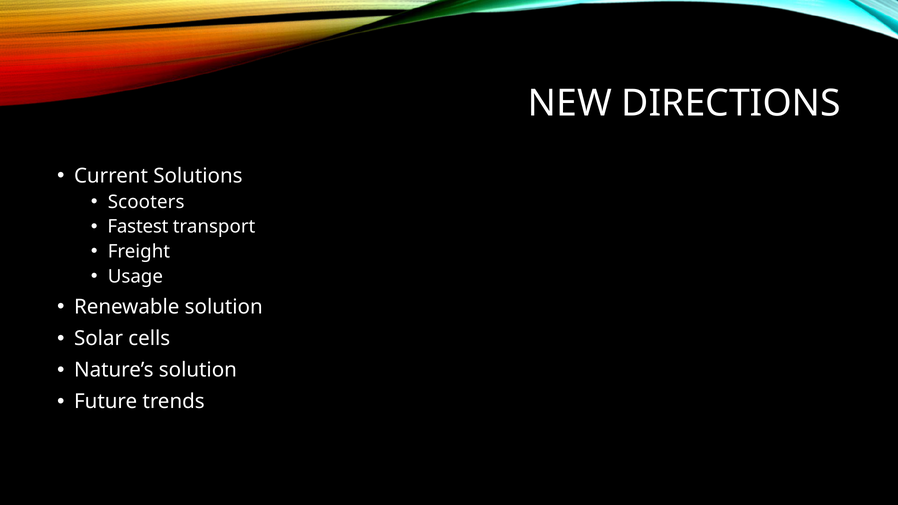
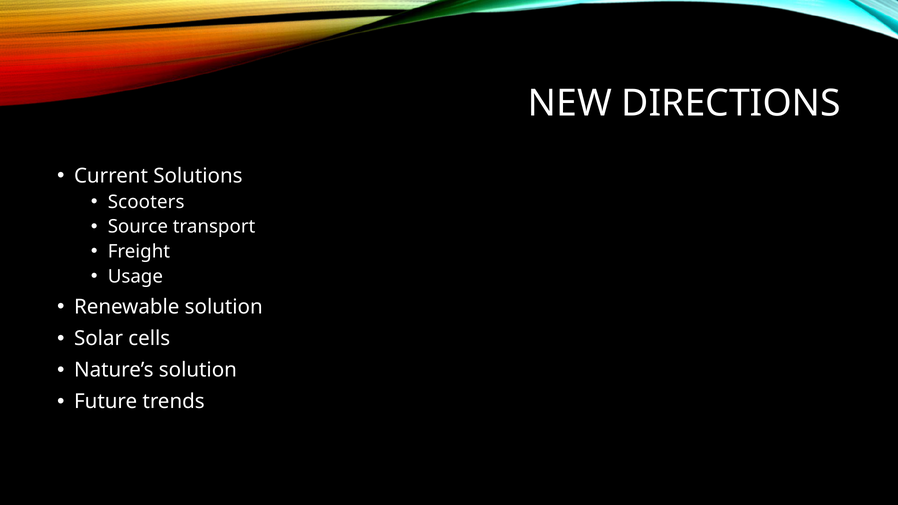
Fastest: Fastest -> Source (138, 227)
